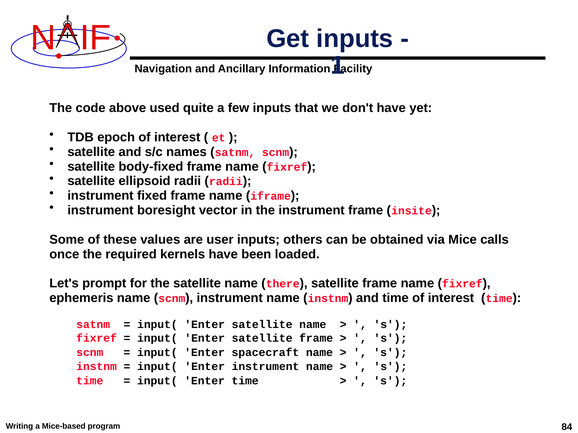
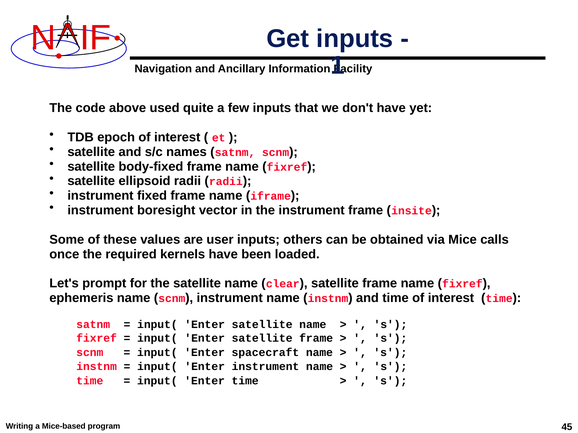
there: there -> clear (283, 284)
84: 84 -> 45 (567, 428)
